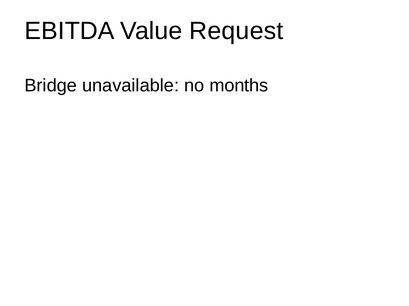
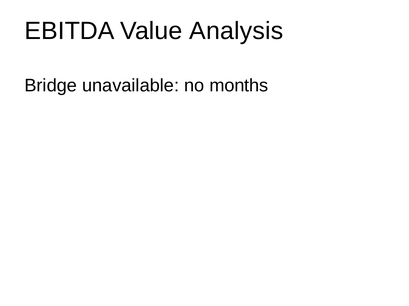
Request: Request -> Analysis (236, 31)
